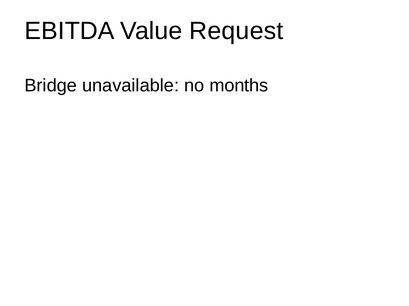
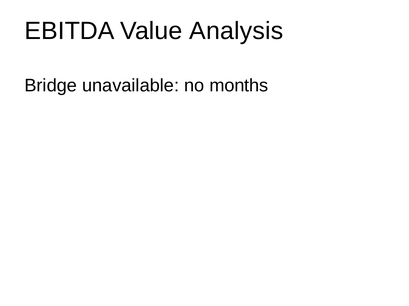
Request: Request -> Analysis (236, 31)
